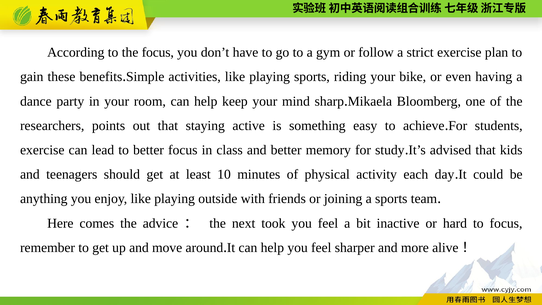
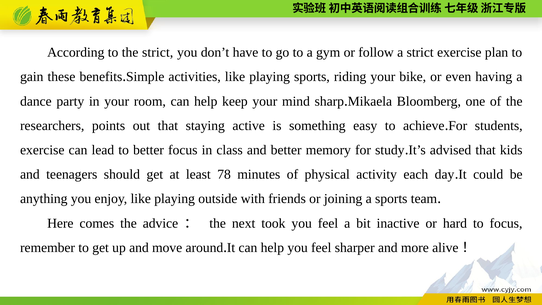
the focus: focus -> strict (158, 52)
10: 10 -> 78 (224, 174)
